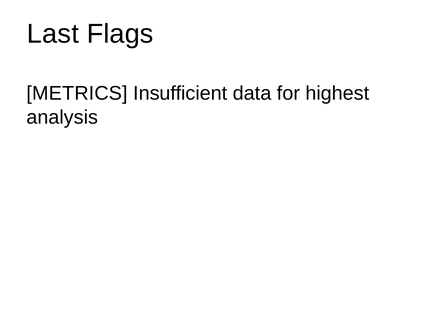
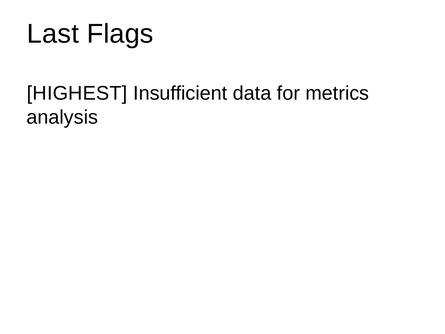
METRICS: METRICS -> HIGHEST (77, 93)
highest: highest -> metrics (337, 93)
